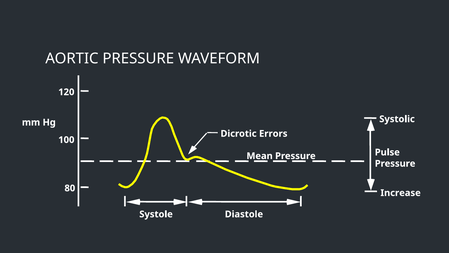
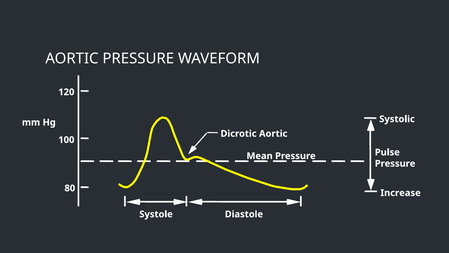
Dicrotic Errors: Errors -> Aortic (273, 133)
